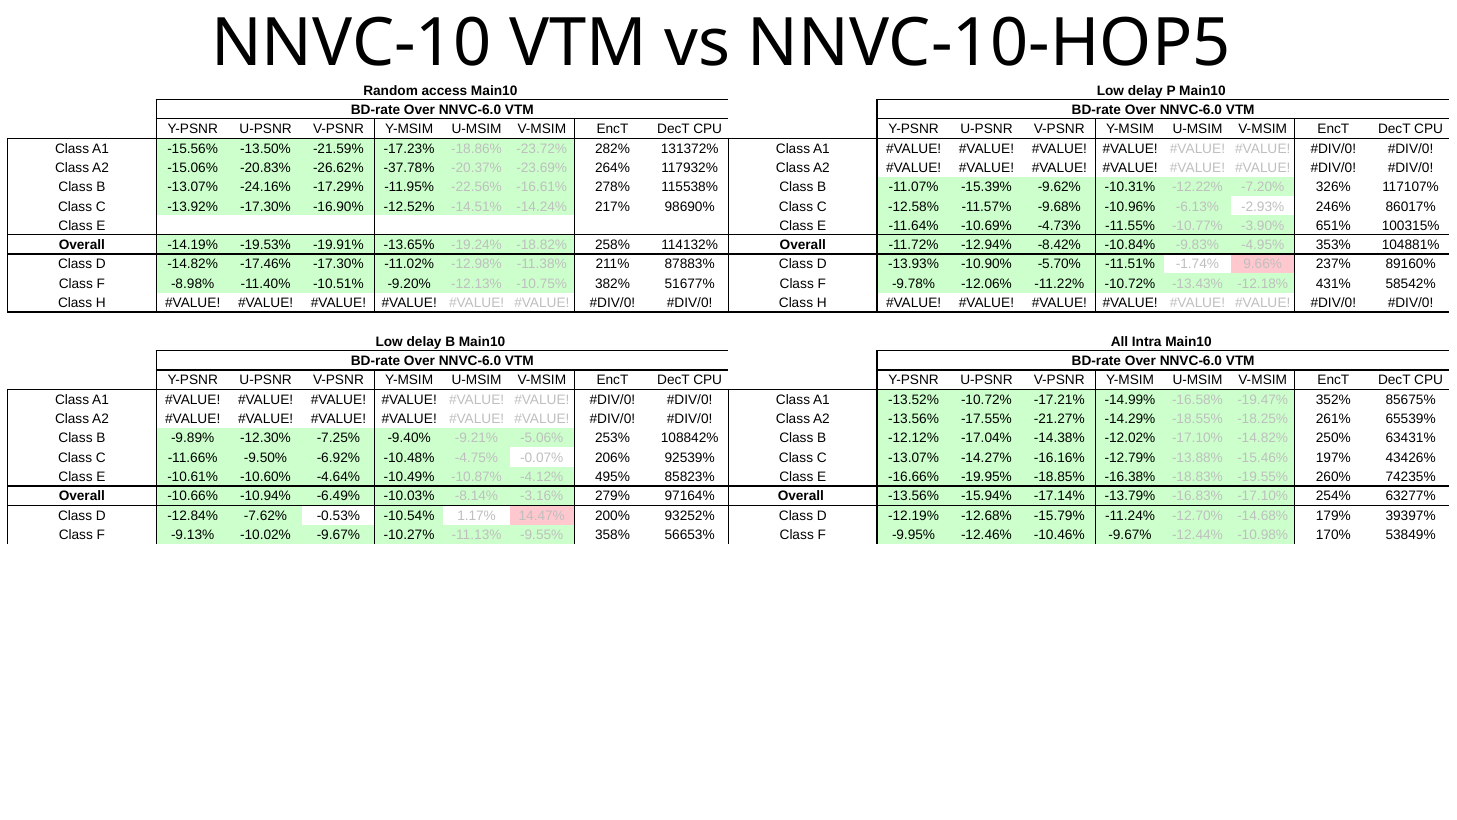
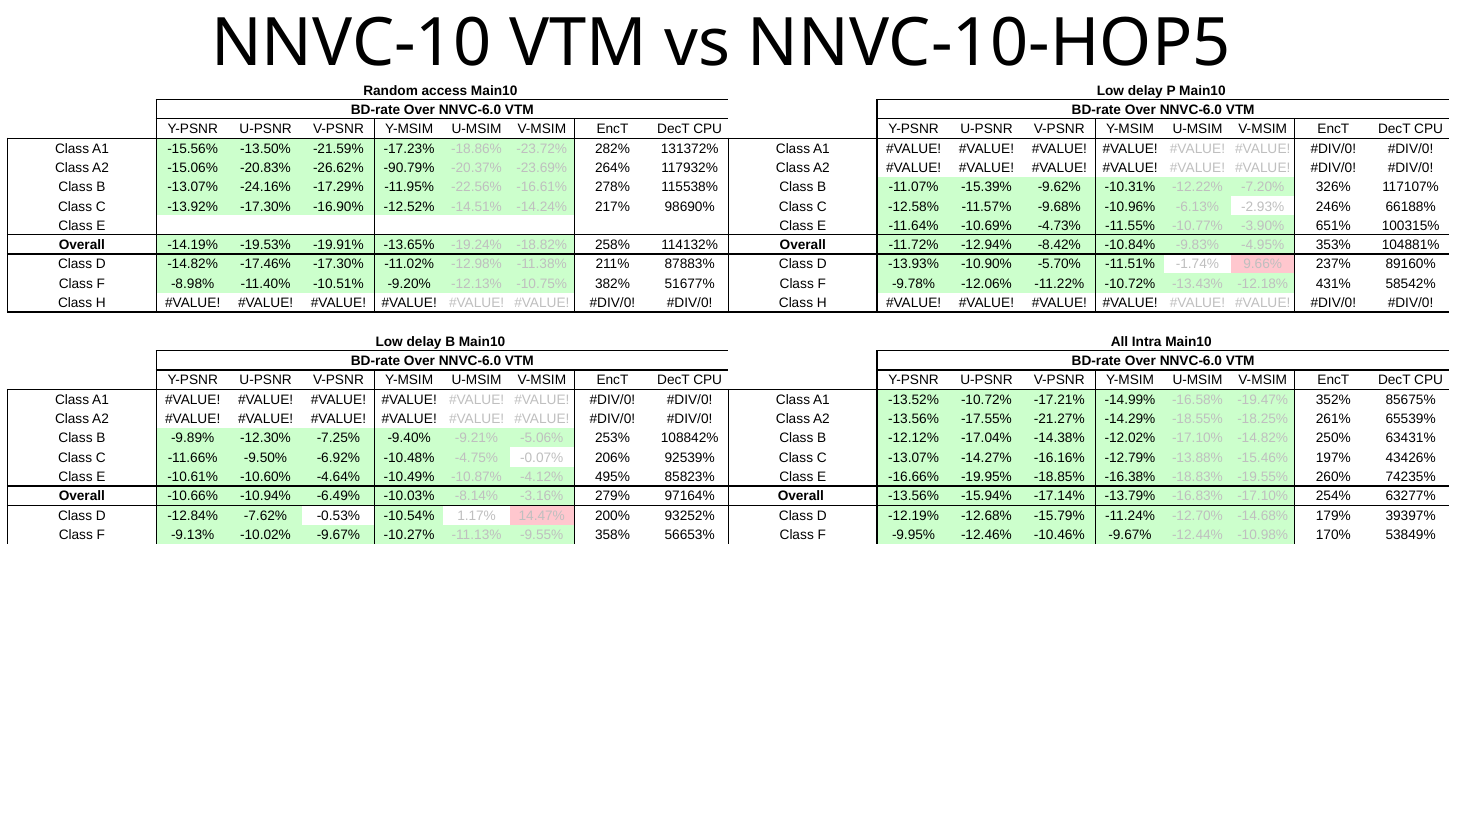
-37.78%: -37.78% -> -90.79% (409, 168)
86017%: 86017% -> 66188% (1411, 206)
